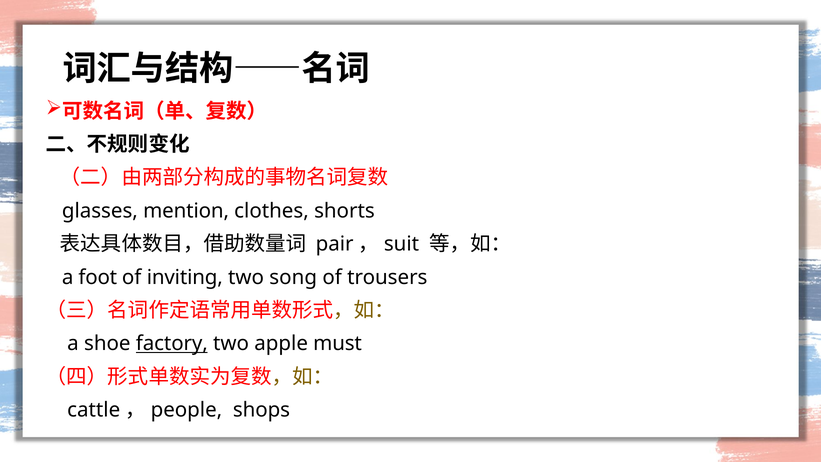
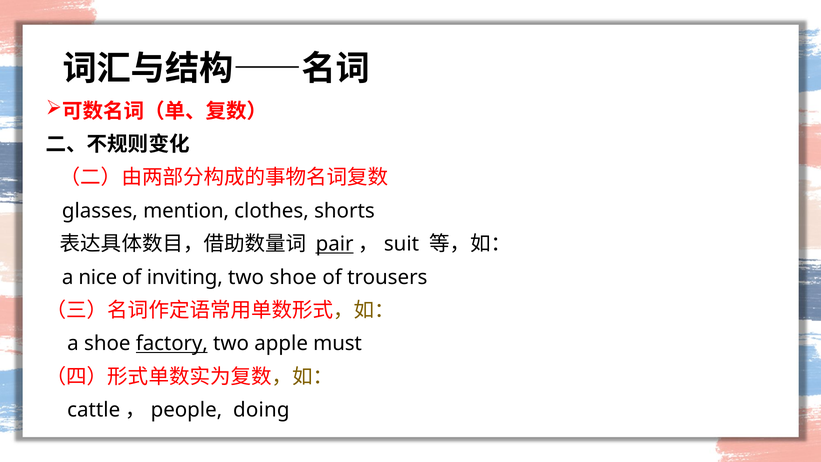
pair underline: none -> present (335, 244)
foot: foot -> nice (98, 277)
two song: song -> shoe (293, 277)
shops: shops -> doing (261, 410)
